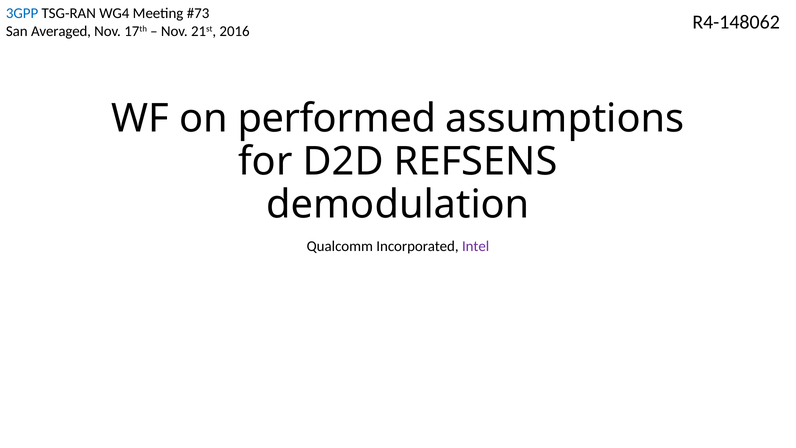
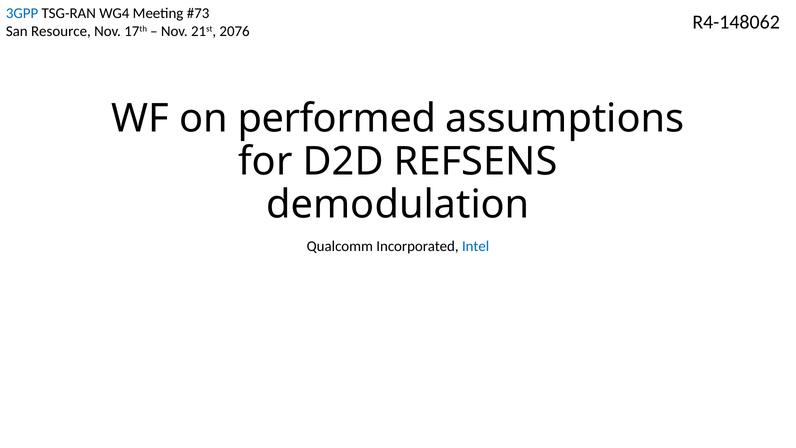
Averaged: Averaged -> Resource (61, 31)
2016: 2016 -> 2076 (235, 31)
Intel colour: purple -> blue (476, 246)
